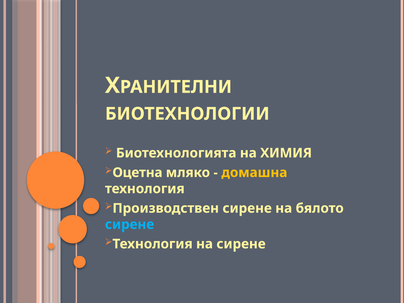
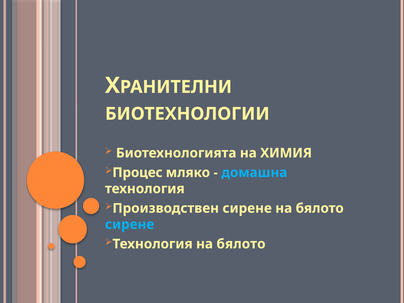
Оцетна: Оцетна -> Процес (137, 173)
домашна colour: yellow -> light blue (254, 173)
Технология на сирене: сирене -> бялото (241, 244)
